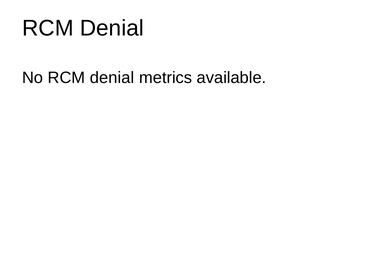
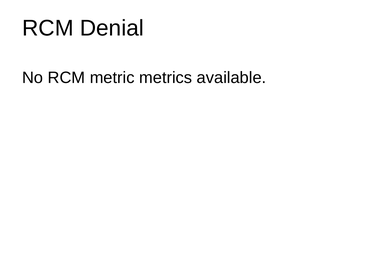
No RCM denial: denial -> metric (112, 78)
